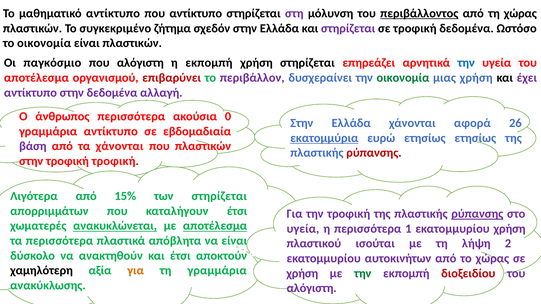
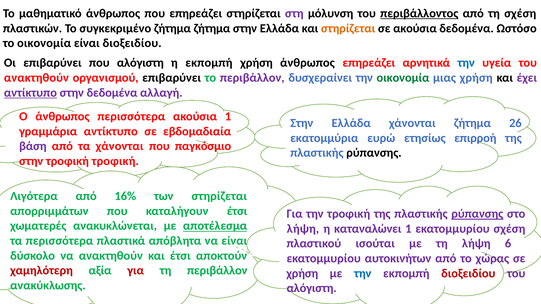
μαθηματικό αντίκτυπο: αντίκτυπο -> άνθρωπος (113, 13)
που αντίκτυπο: αντίκτυπο -> επηρεάζει (196, 13)
τη χώρας: χώρας -> σχέση (520, 13)
ζήτημα σχεδόν: σχεδόν -> ζήτημα (212, 28)
στηρίζεται colour: purple -> orange (348, 28)
σε τροφική: τροφική -> ακούσια (415, 28)
είναι πλαστικών: πλαστικών -> διοξειδίου (132, 43)
Οι παγκόσμιο: παγκόσμιο -> επιβαρύνει (52, 63)
χρήση στηρίζεται: στηρίζεται -> άνθρωπος (307, 63)
αποτέλεσμα: αποτέλεσμα -> ανακτηθούν (36, 78)
επιβαρύνει colour: red -> black (172, 78)
αντίκτυπο underline: none -> present (30, 93)
ακούσια 0: 0 -> 1 (228, 117)
χάνονται αφορά: αφορά -> ζήτημα (472, 123)
εκατομμύρια underline: present -> none (324, 138)
ετησίως ετησίως: ετησίως -> επιρροή (475, 138)
που πλαστικών: πλαστικών -> παγκόσμιο (203, 146)
ρύπανσης colour: red -> black (374, 153)
15%: 15% -> 16% (125, 196)
ανακυκλώνεται underline: present -> none (115, 226)
υγεία: υγεία -> λήψη (303, 229)
η περισσότερα: περισσότερα -> καταναλώνει (368, 229)
εκατομμυρίου χρήση: χρήση -> σχέση (509, 229)
2: 2 -> 6 (508, 244)
χαμηλότερη colour: black -> red (42, 271)
για colour: orange -> red (136, 271)
τη γραμμάρια: γραμμάρια -> περιβάλλον (217, 271)
την colour: green -> blue (363, 274)
